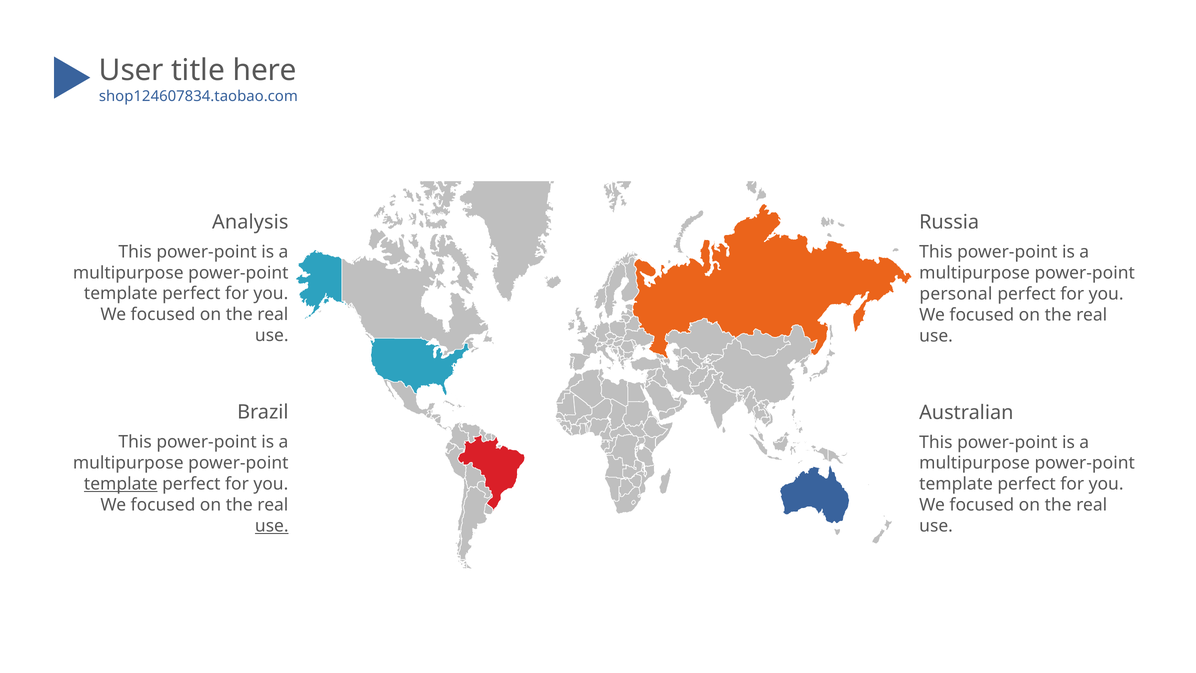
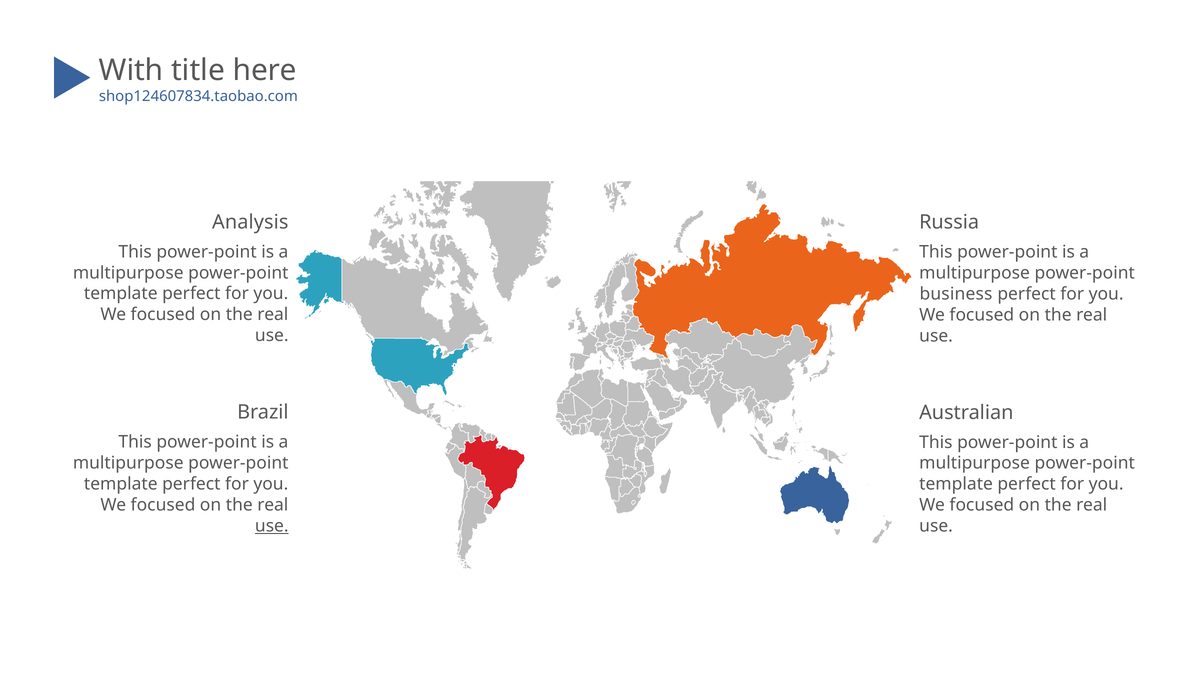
User: User -> With (131, 70)
personal: personal -> business (956, 294)
template underline: present -> none (121, 484)
